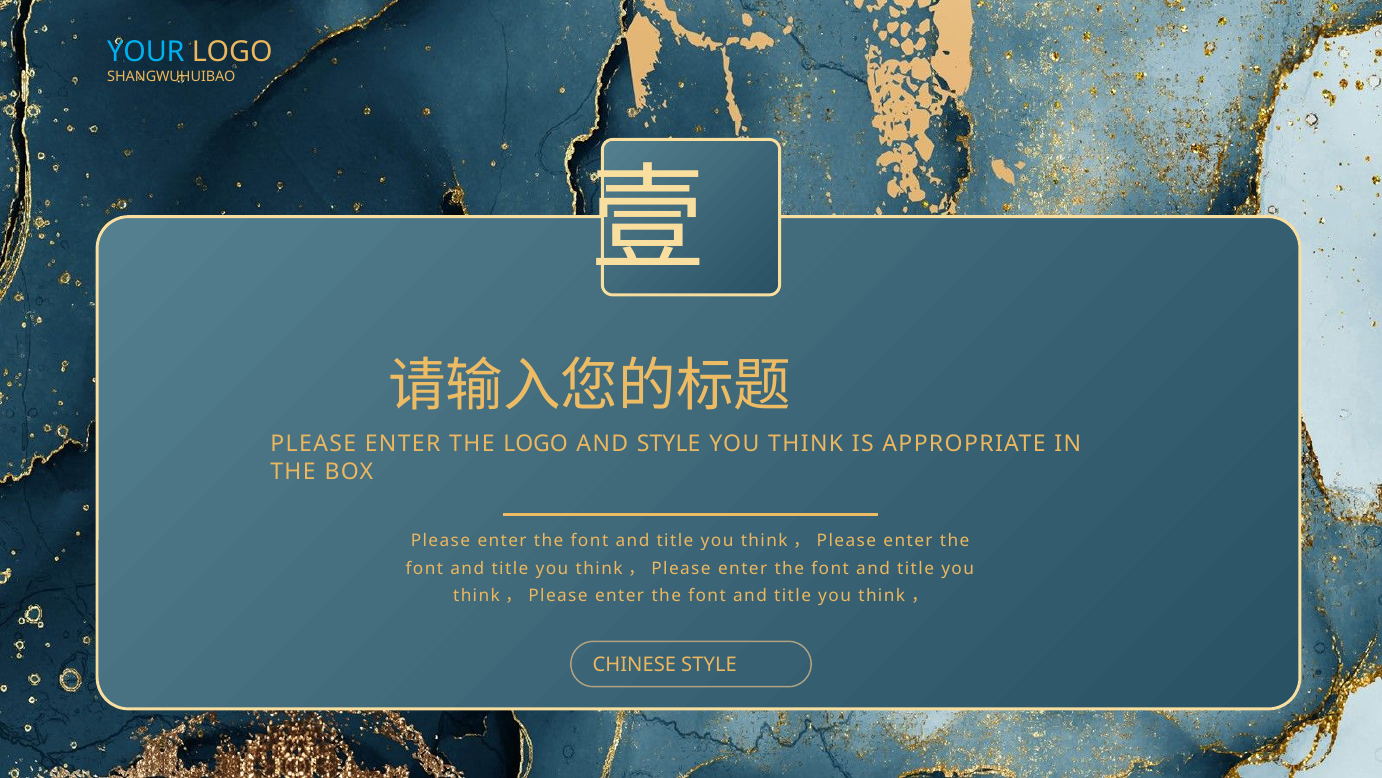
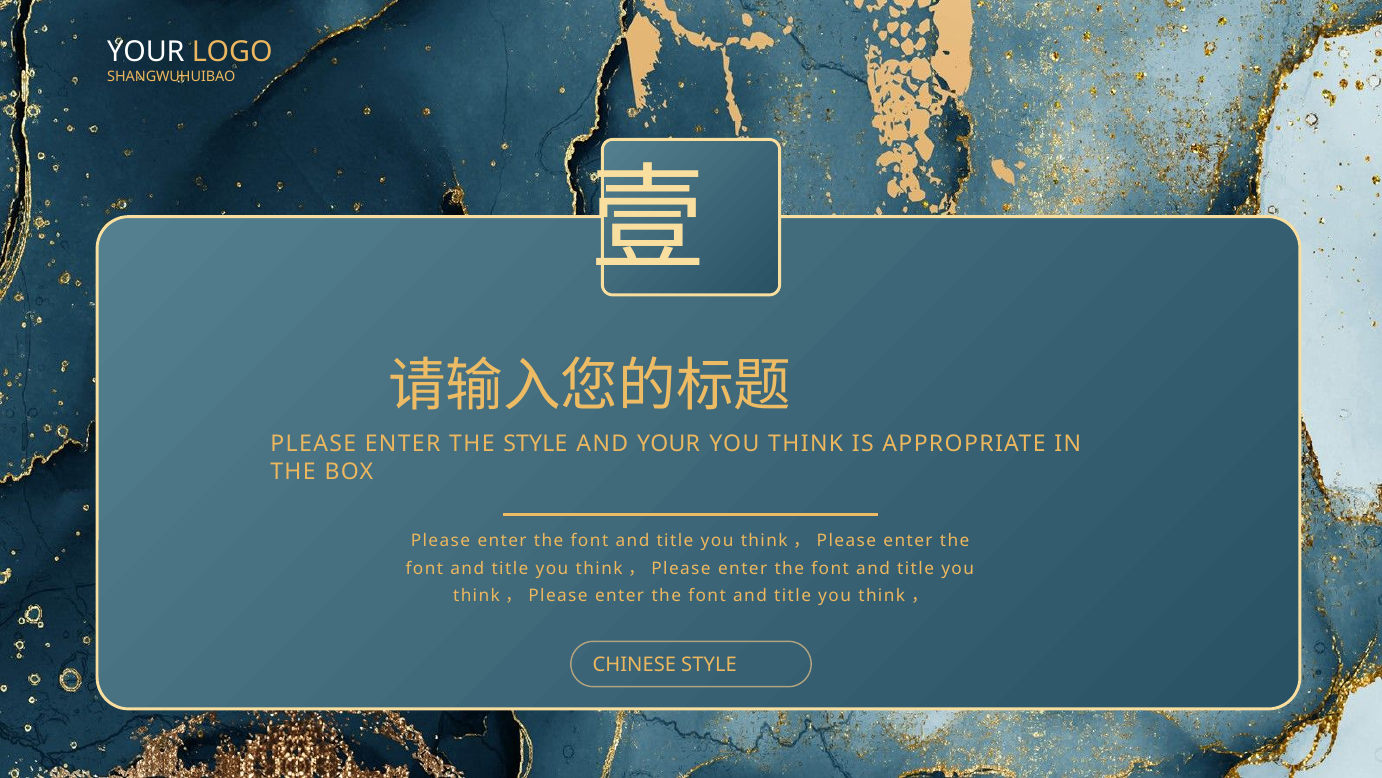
YOUR colour: light blue -> white (146, 52)
THE LOGO: LOGO -> STYLE (535, 444)
AND STYLE: STYLE -> YOUR (669, 444)
